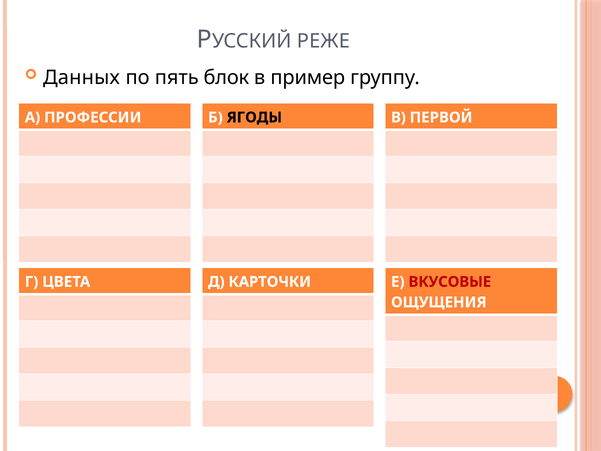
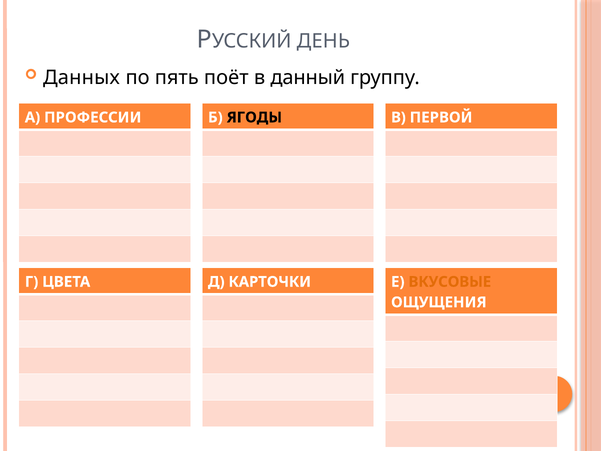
РЕЖЕ: РЕЖЕ -> ДЕНЬ (323, 41)
блок: блок -> поёт (226, 77)
пример: пример -> данный (308, 77)
ВКУСОВЫЕ colour: red -> orange (450, 282)
